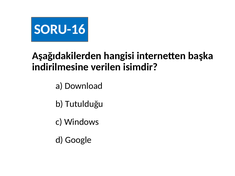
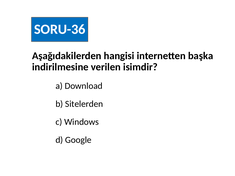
SORU-16: SORU-16 -> SORU-36 (60, 29)
Tutulduğu: Tutulduğu -> Sitelerden (84, 104)
